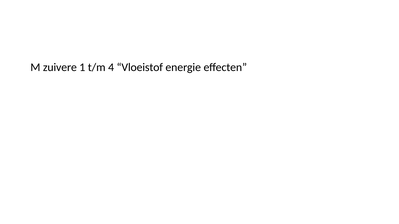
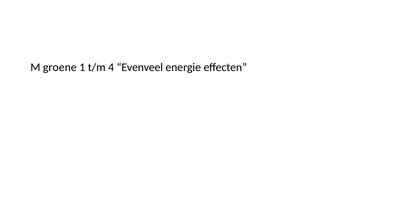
zuivere: zuivere -> groene (60, 67)
Vloeistof: Vloeistof -> Evenveel (140, 67)
